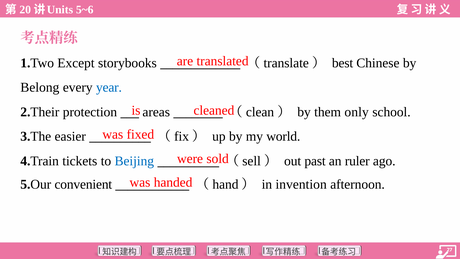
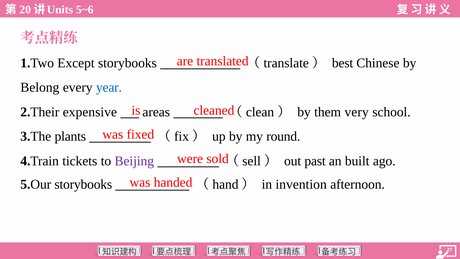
protection: protection -> expensive (90, 112)
only: only -> very (357, 112)
easier: easier -> plants (70, 136)
world: world -> round (283, 136)
Beijing colour: blue -> purple (134, 161)
ruler: ruler -> built (357, 161)
5.Our convenient: convenient -> storybooks (83, 184)
